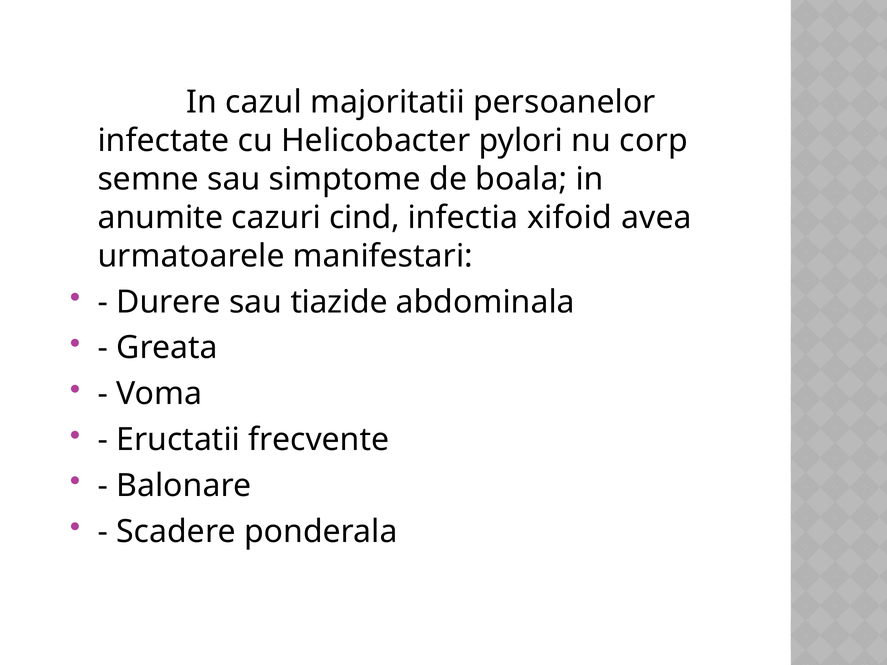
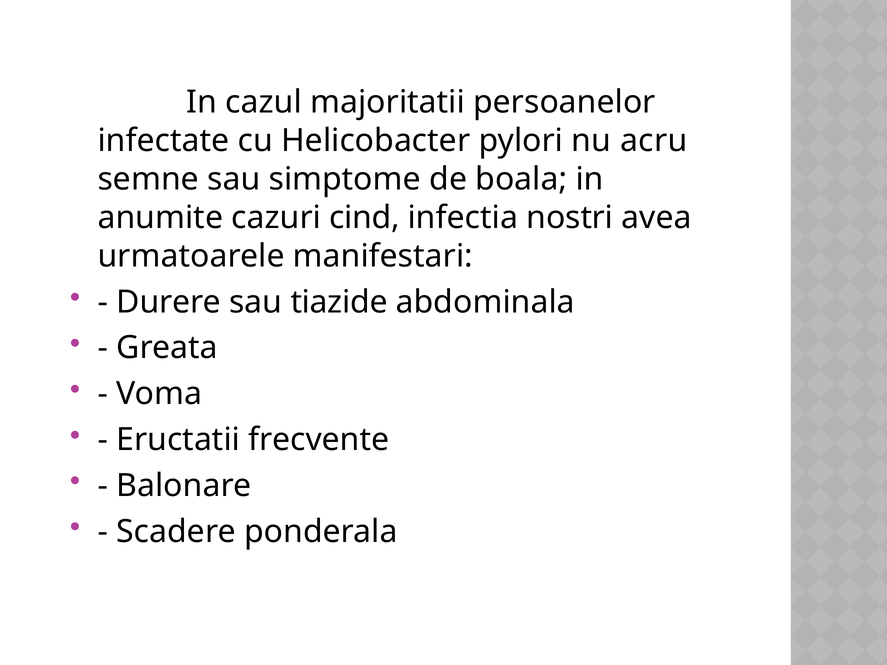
corp: corp -> acru (654, 141)
xifoid: xifoid -> nostri (570, 218)
